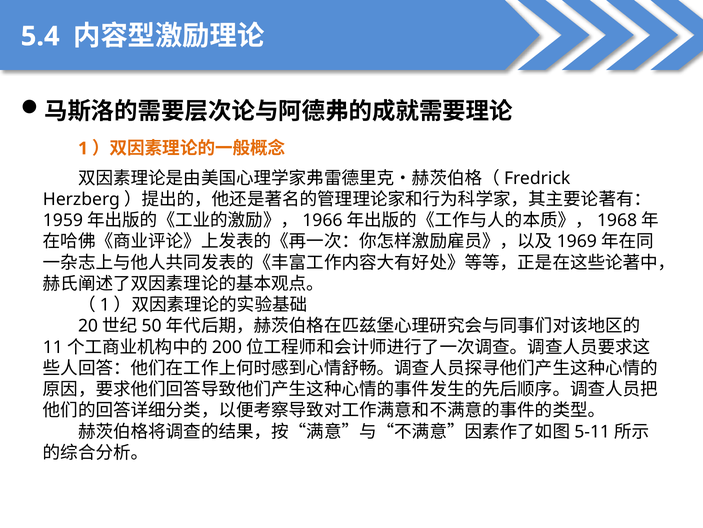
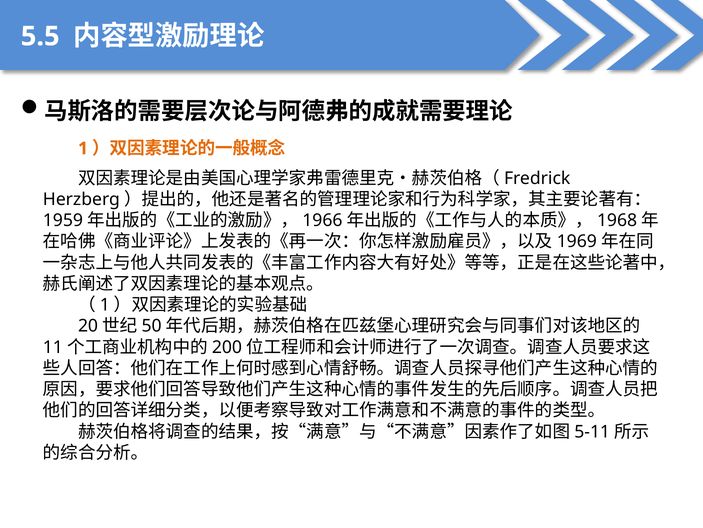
5.4: 5.4 -> 5.5 (40, 36)
